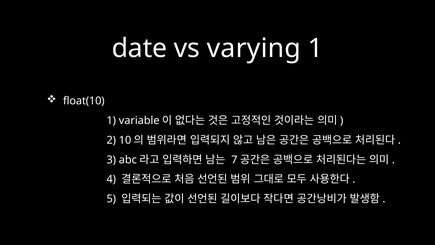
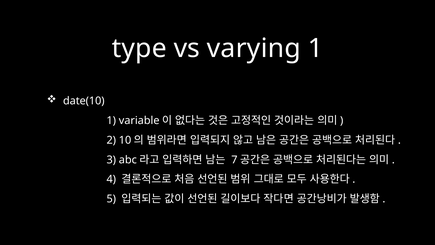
date: date -> type (139, 48)
float(10: float(10 -> date(10 (84, 101)
